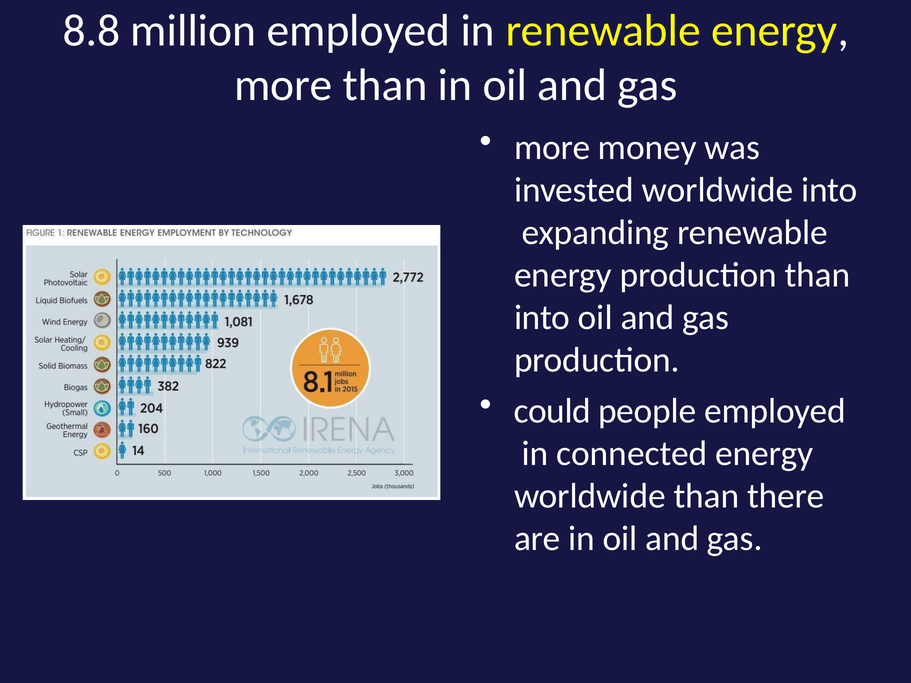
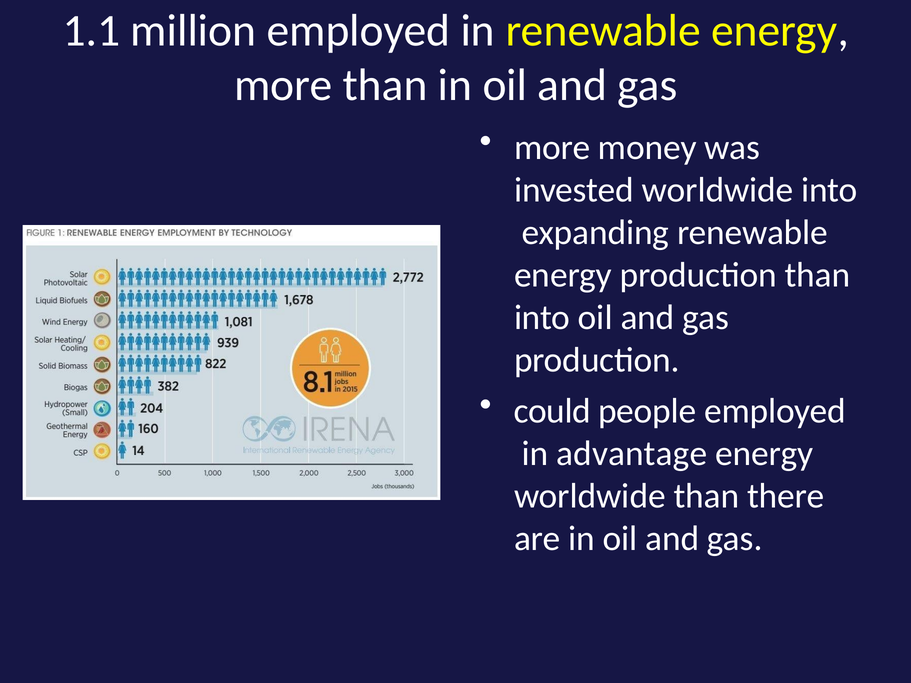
8.8: 8.8 -> 1.1 (91, 31)
connected: connected -> advantage (632, 454)
